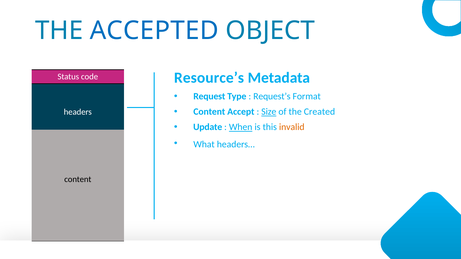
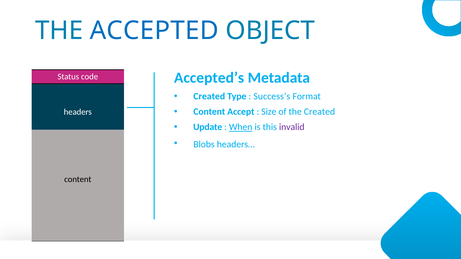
Resource’s: Resource’s -> Accepted’s (209, 78)
Request: Request -> Created (209, 97)
Request’s: Request’s -> Success’s (272, 97)
Size underline: present -> none (269, 112)
invalid colour: orange -> purple (292, 127)
What: What -> Blobs (204, 144)
